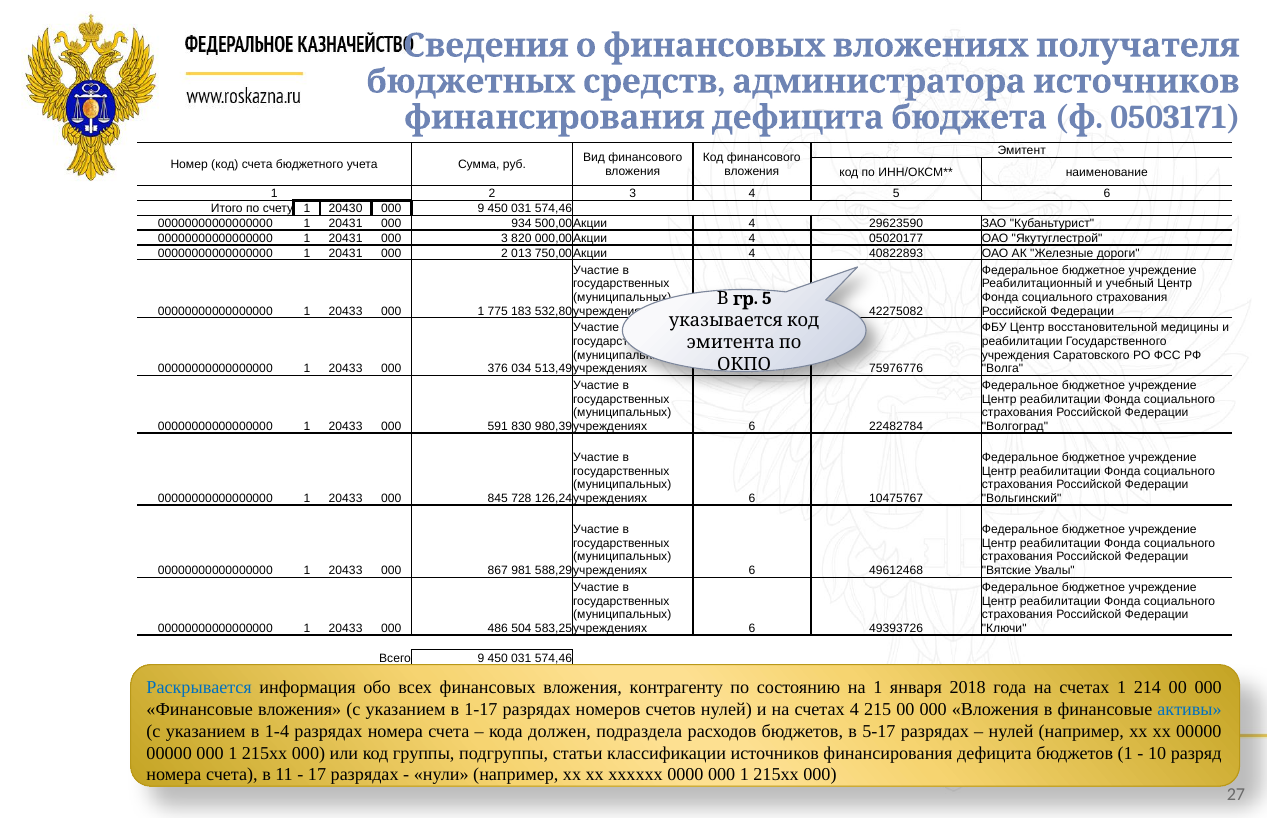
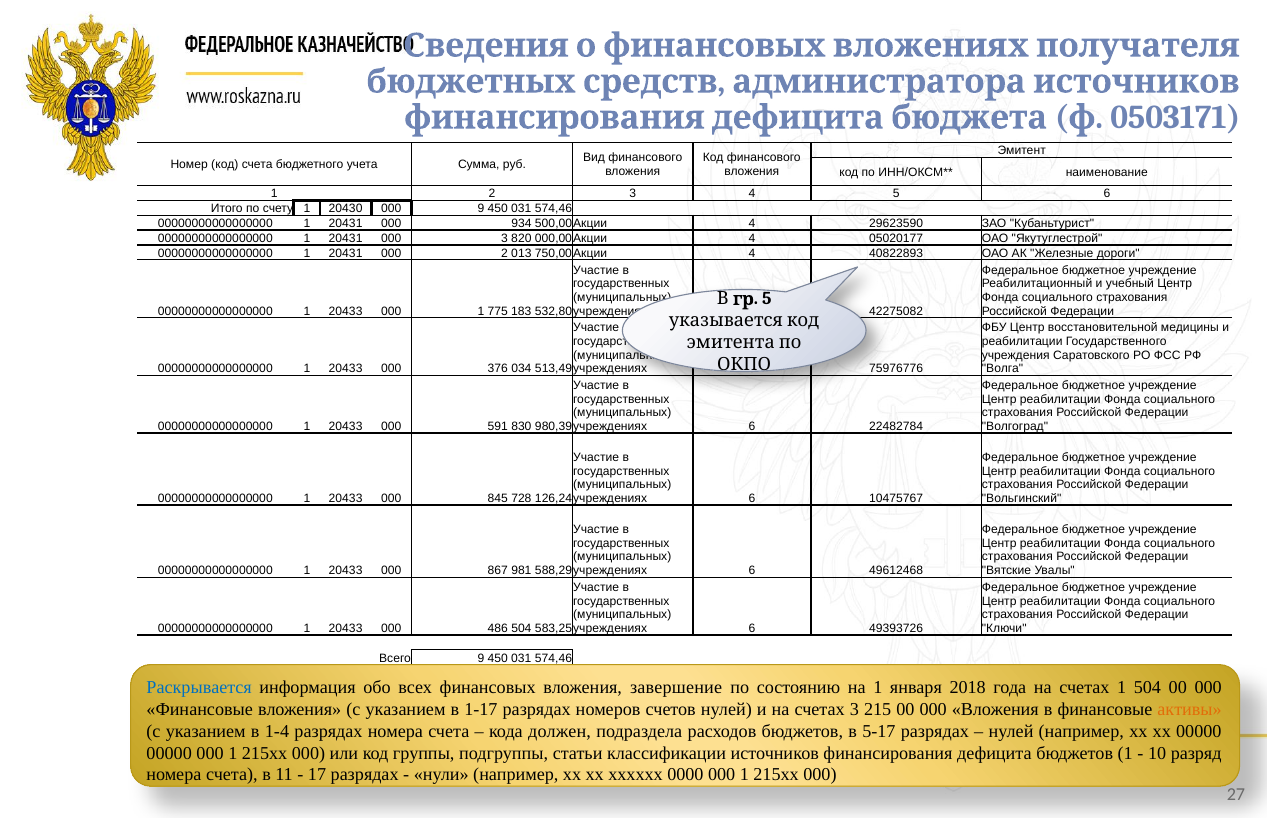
контрагенту: контрагенту -> завершение (676, 688)
1 214: 214 -> 504 (1147, 688)
счетах 4: 4 -> 3 (854, 710)
активы colour: blue -> orange (1190, 710)
